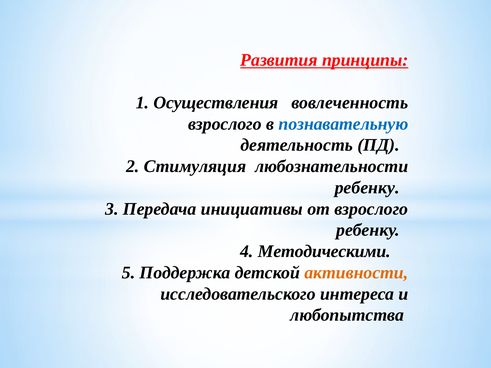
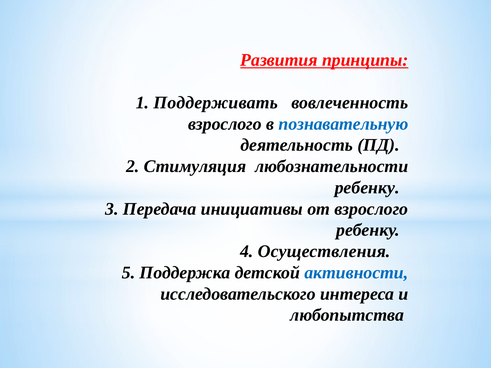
Осуществления: Осуществления -> Поддерживать (216, 103)
Методическими: Методическими -> Осуществления (324, 252)
активности colour: orange -> blue (356, 273)
